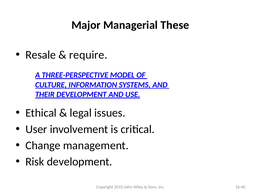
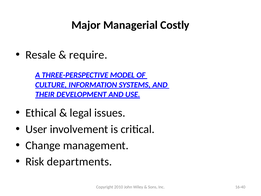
These: These -> Costly (175, 25)
Risk development: development -> departments (80, 162)
